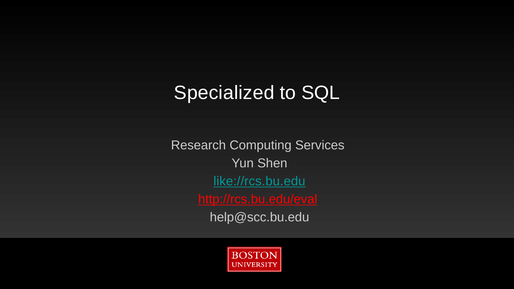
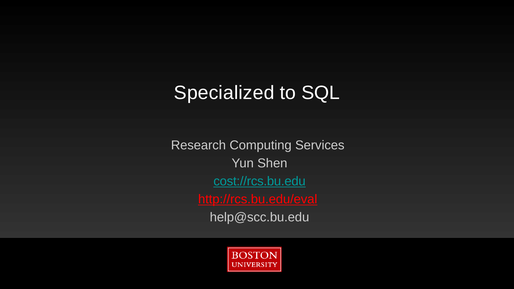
like://rcs.bu.edu: like://rcs.bu.edu -> cost://rcs.bu.edu (260, 181)
